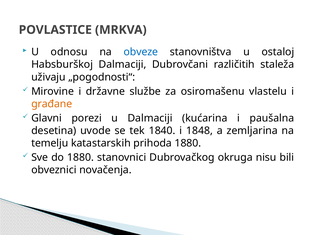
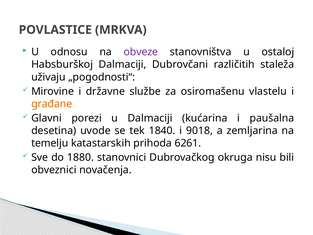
obveze colour: blue -> purple (141, 52)
1848: 1848 -> 9018 (200, 131)
prihoda 1880: 1880 -> 6261 (188, 143)
